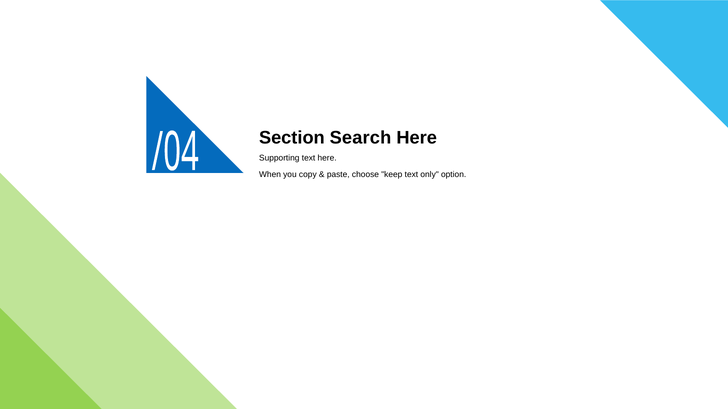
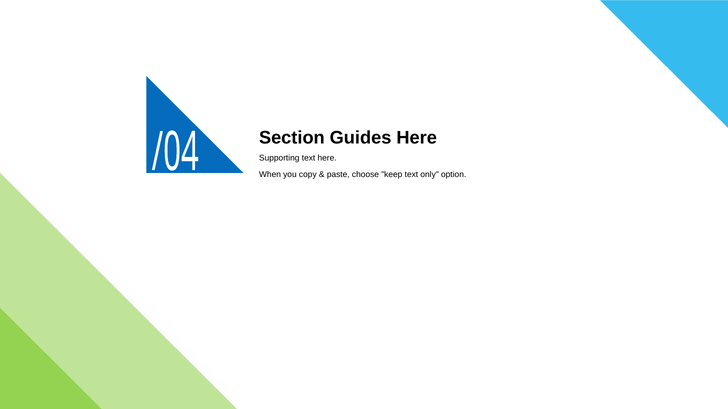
Search: Search -> Guides (361, 138)
